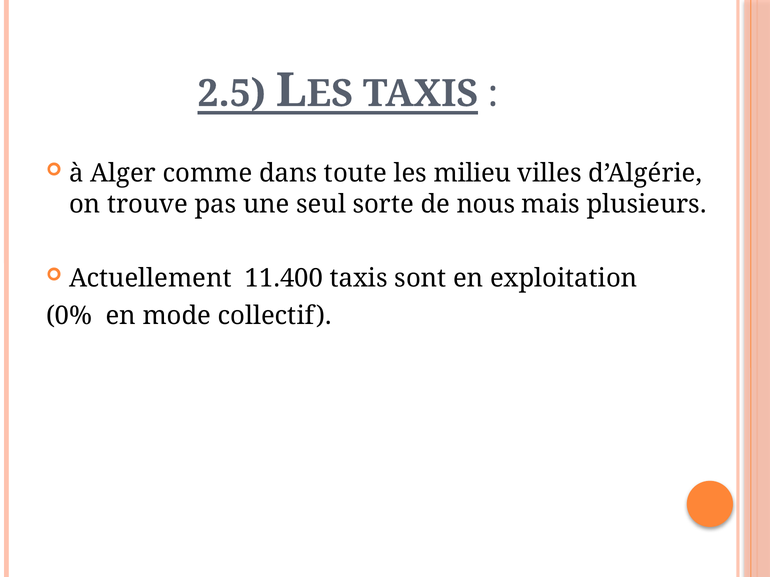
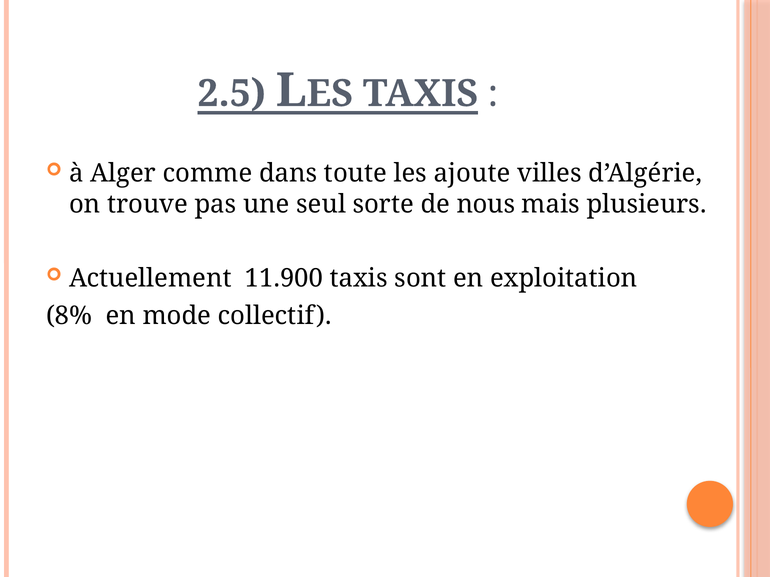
milieu: milieu -> ajoute (472, 173)
11.400: 11.400 -> 11.900 (284, 279)
0%: 0% -> 8% (69, 316)
